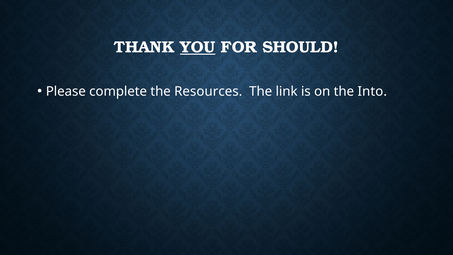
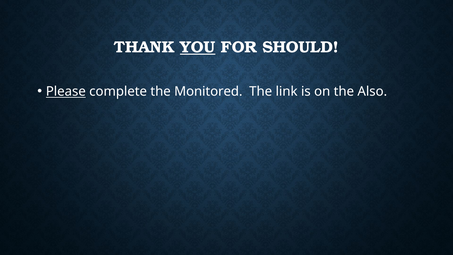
Please underline: none -> present (66, 92)
Resources: Resources -> Monitored (208, 92)
Into: Into -> Also (372, 92)
